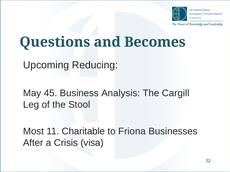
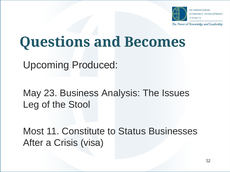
Reducing: Reducing -> Produced (95, 65)
45: 45 -> 23 (51, 93)
Cargill: Cargill -> Issues (176, 93)
Charitable: Charitable -> Constitute (83, 132)
Friona: Friona -> Status (132, 132)
